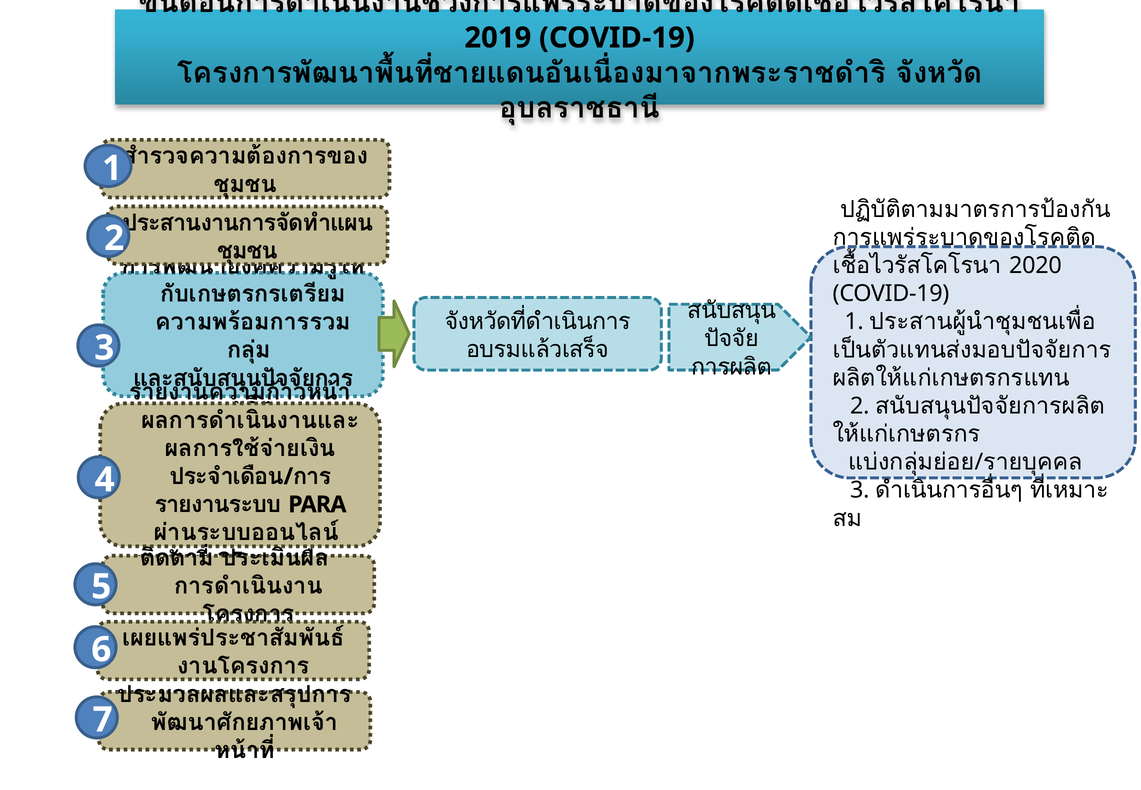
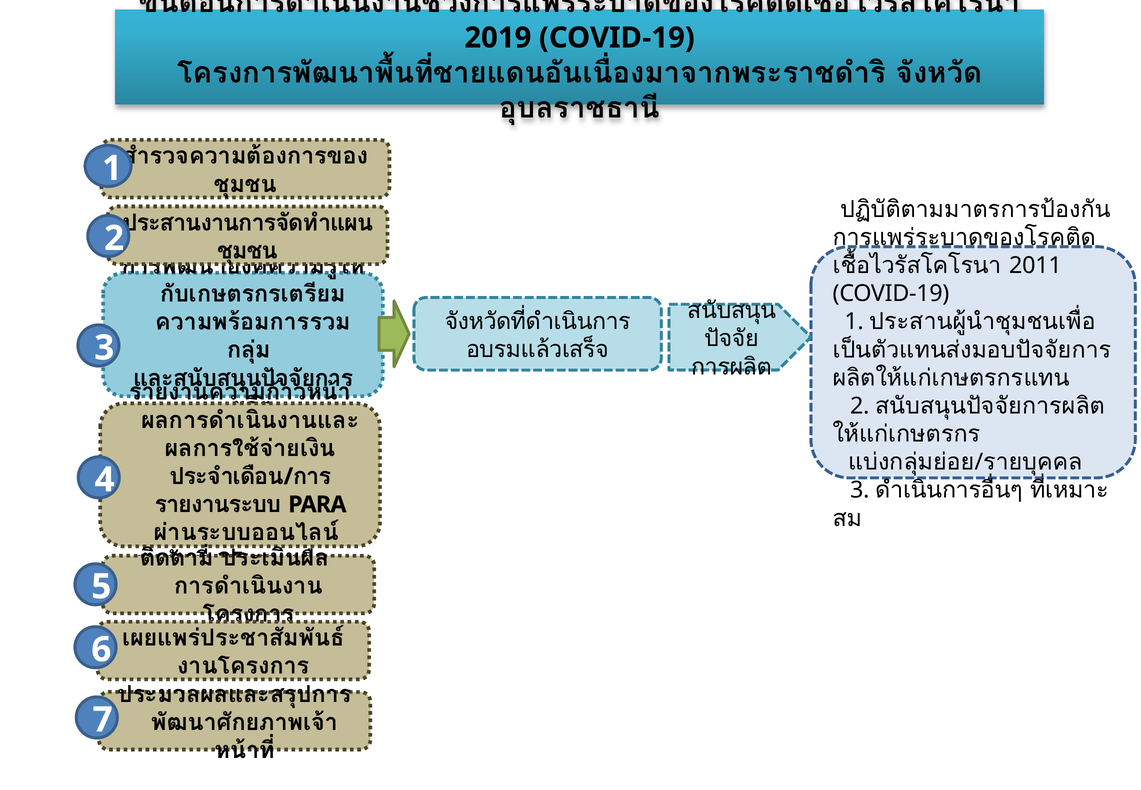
2020: 2020 -> 2011 (1035, 266)
